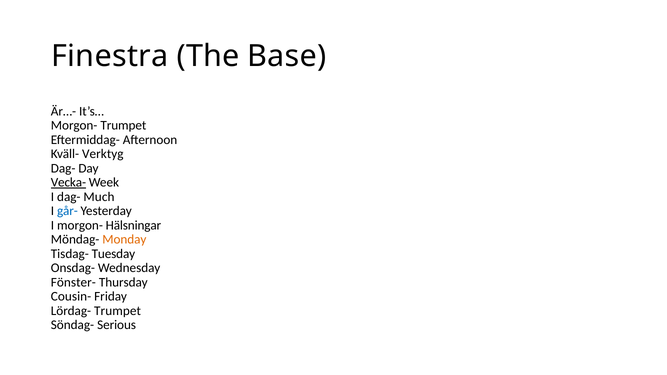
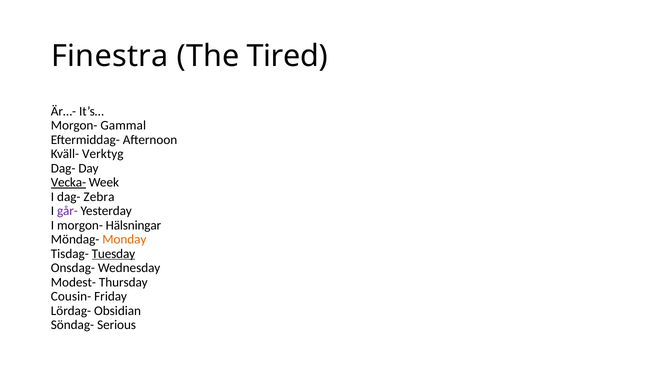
Base: Base -> Tired (287, 56)
Morgon- Trumpet: Trumpet -> Gammal (123, 125)
Much: Much -> Zebra (99, 197)
går- colour: blue -> purple (67, 211)
Tuesday underline: none -> present (113, 254)
Fönster-: Fönster- -> Modest- (73, 282)
Lördag- Trumpet: Trumpet -> Obsidian (118, 311)
